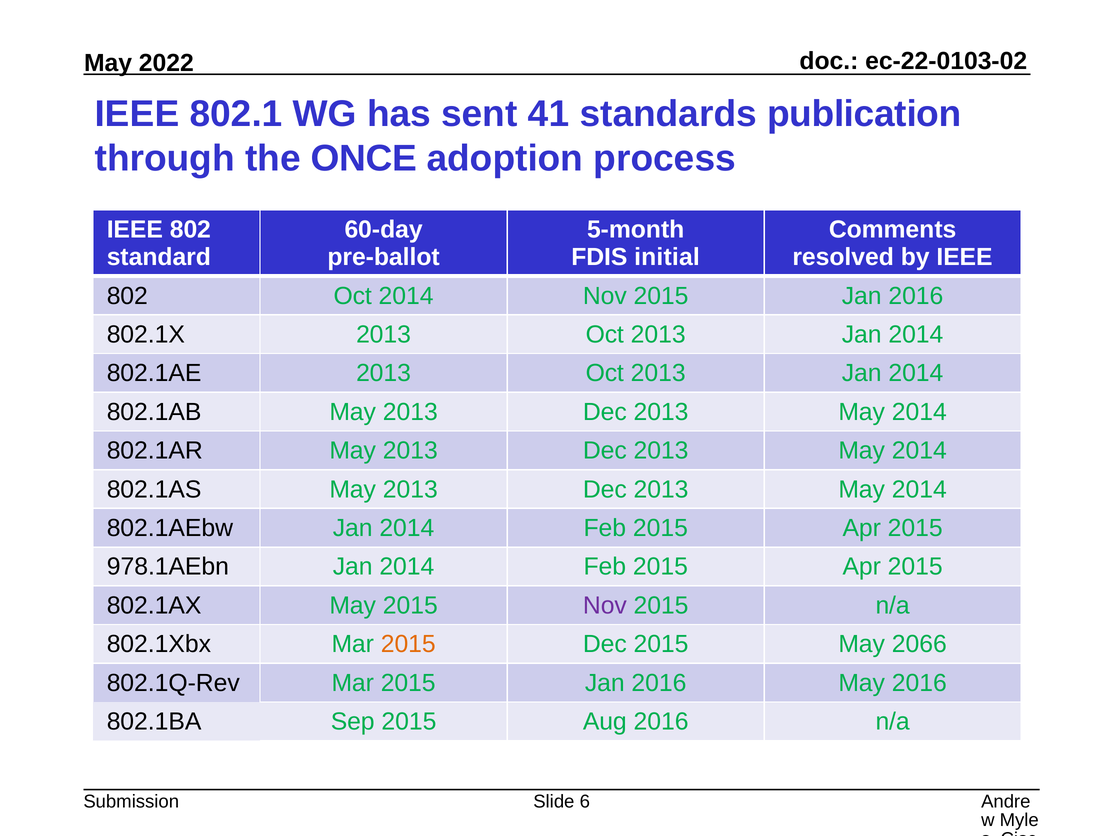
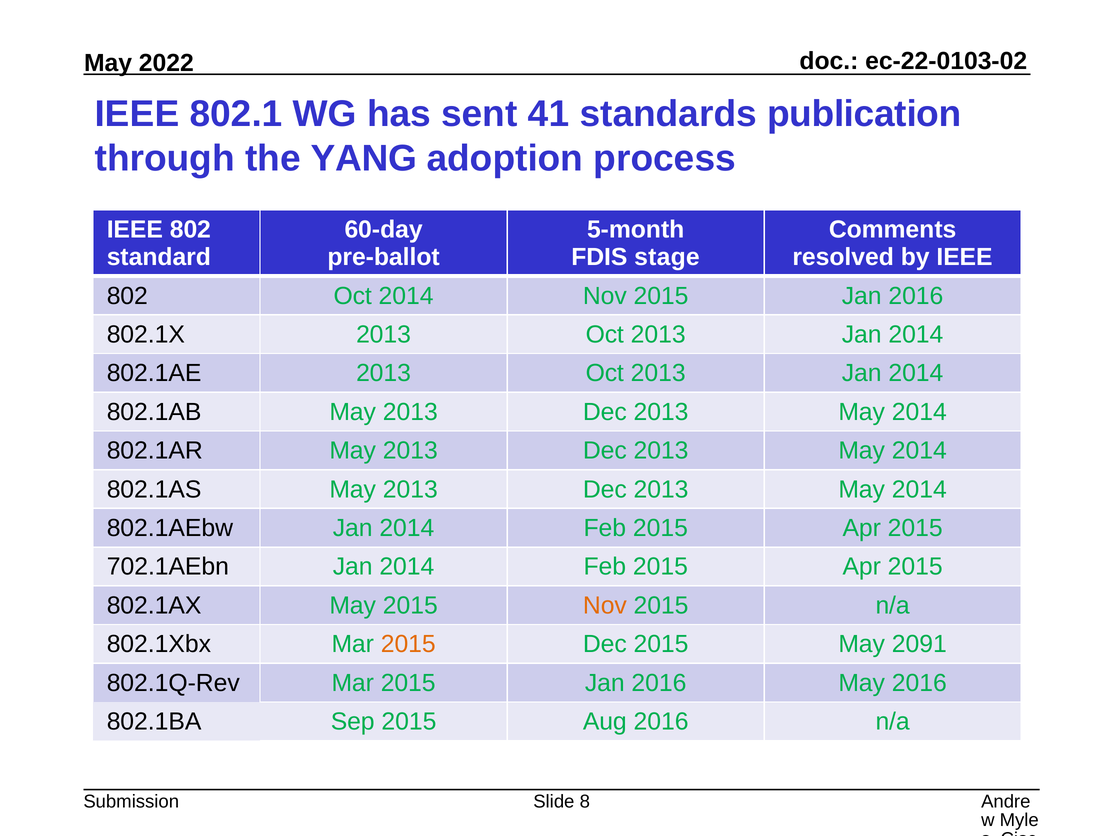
ONCE: ONCE -> YANG (364, 159)
initial: initial -> stage (667, 257)
978.1AEbn: 978.1AEbn -> 702.1AEbn (168, 566)
Nov colour: purple -> orange (605, 605)
2066: 2066 -> 2091 (919, 644)
6: 6 -> 8 (585, 801)
